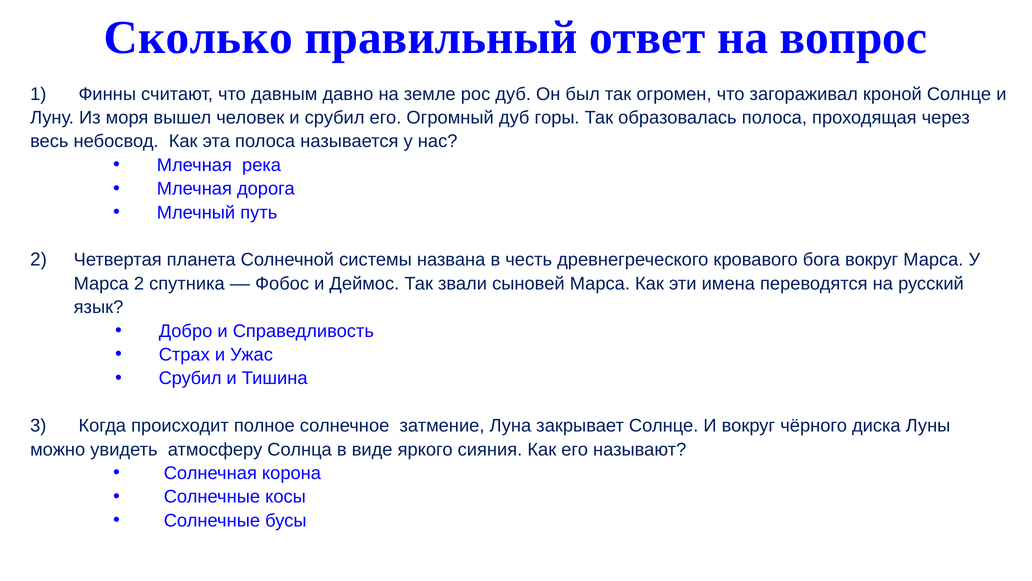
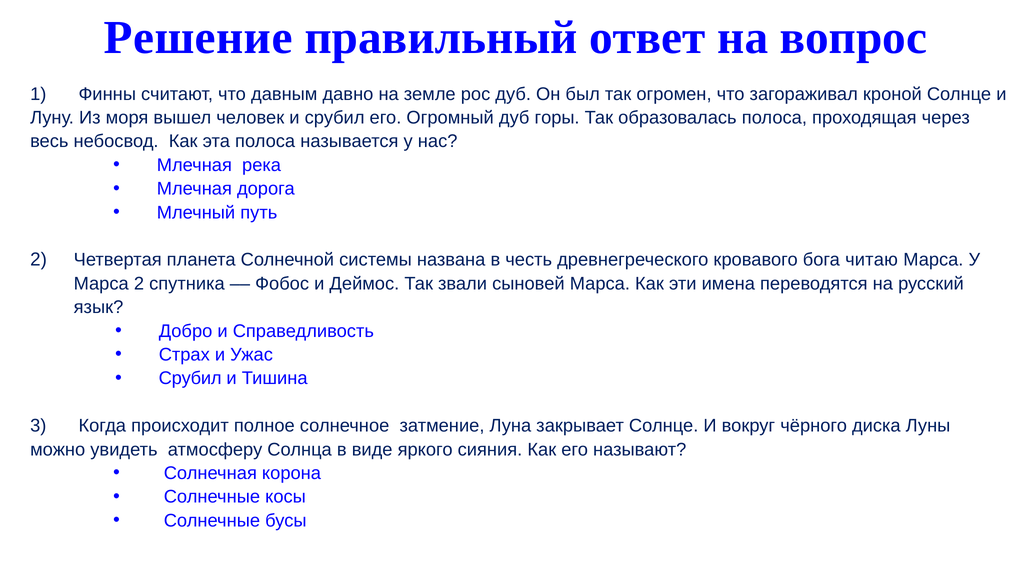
Сколько: Сколько -> Решение (198, 38)
бога вокруг: вокруг -> читаю (872, 260)
